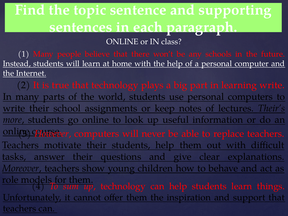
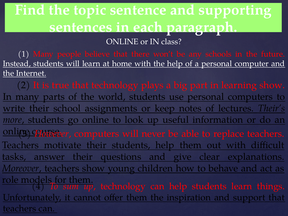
learning write: write -> show (272, 85)
